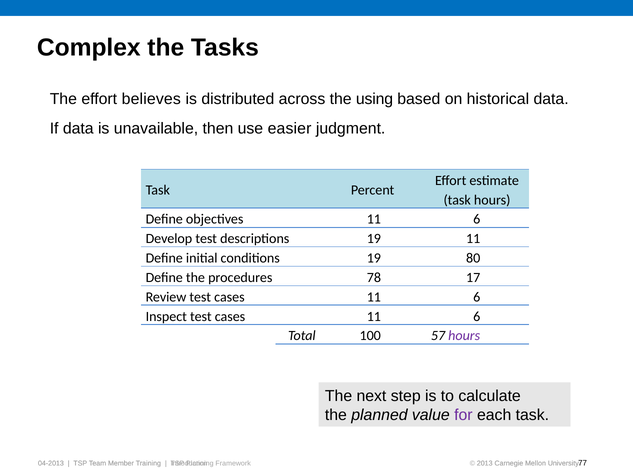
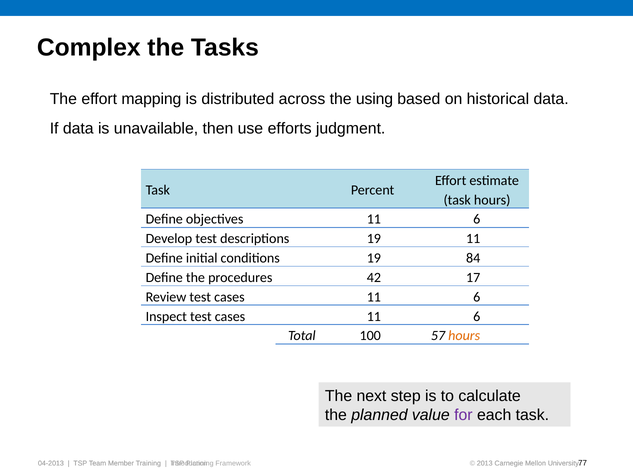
believes: believes -> mapping (151, 99)
easier: easier -> efforts (290, 128)
80: 80 -> 84 (473, 258)
78: 78 -> 42 (374, 277)
hours colour: purple -> orange (464, 336)
